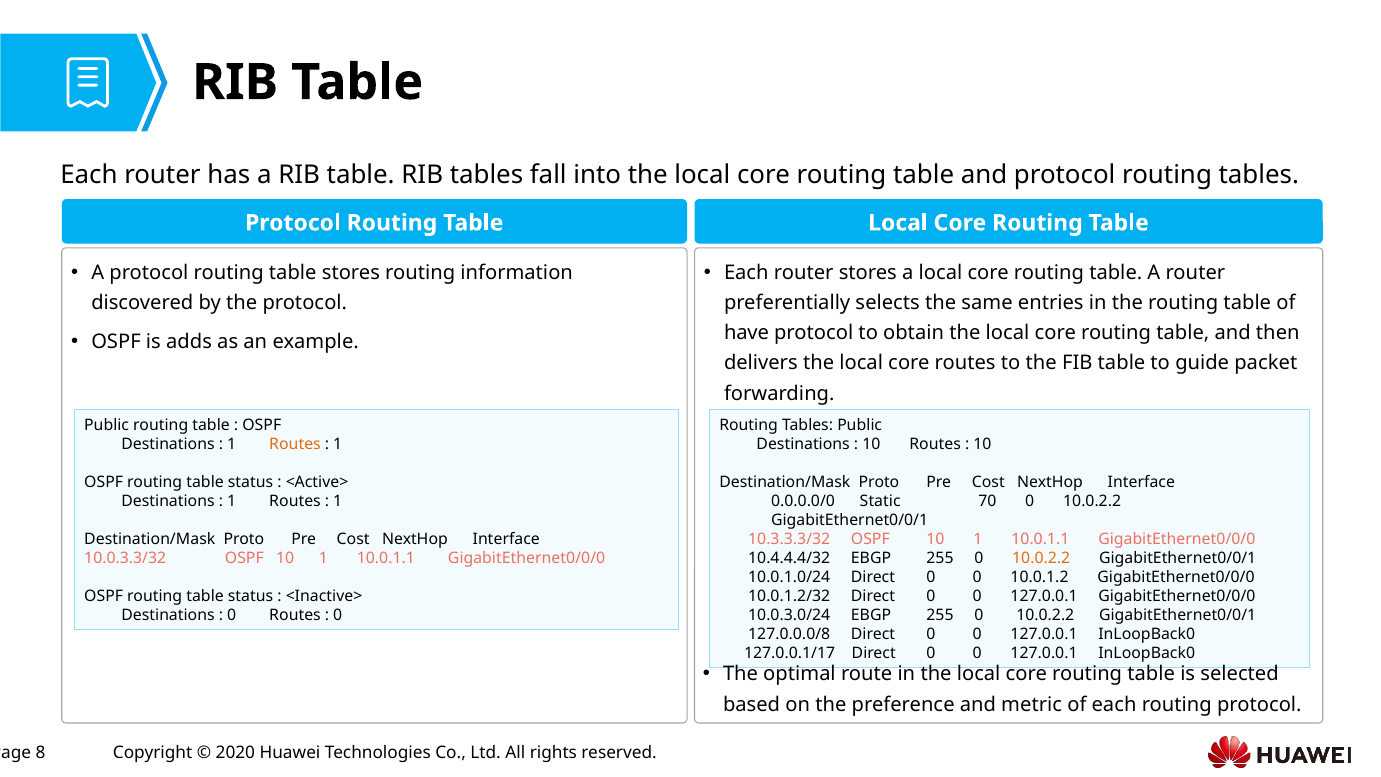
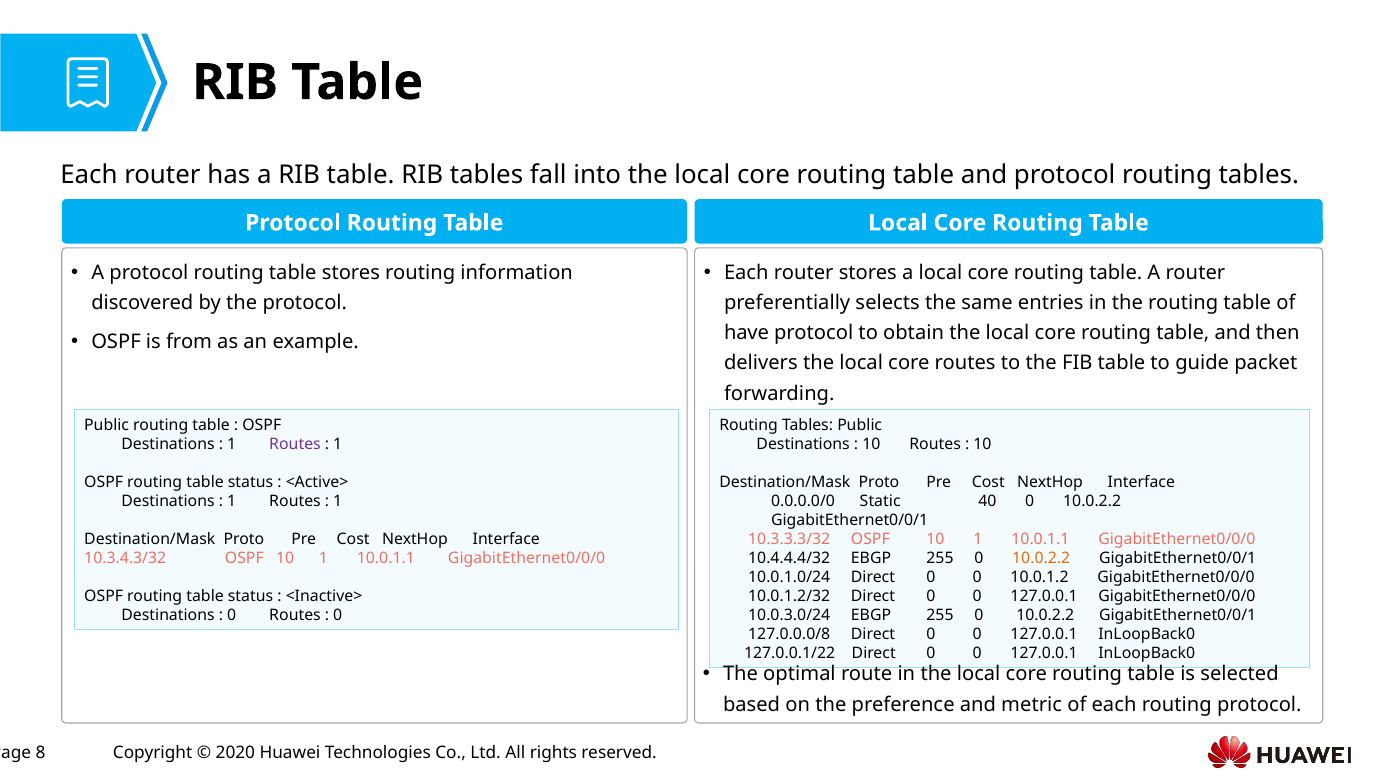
adds: adds -> from (189, 342)
Routes colour: orange -> purple (295, 444)
70: 70 -> 40 (987, 501)
10.0.3.3/32: 10.0.3.3/32 -> 10.3.4.3/32 (125, 558)
127.0.0.1/17: 127.0.0.1/17 -> 127.0.0.1/22 (790, 653)
